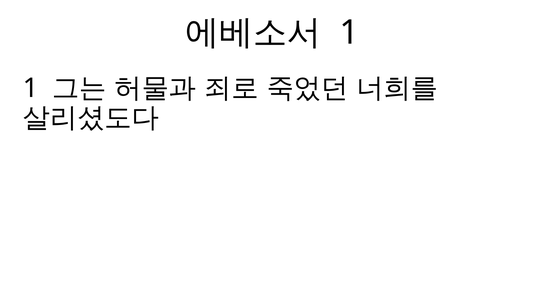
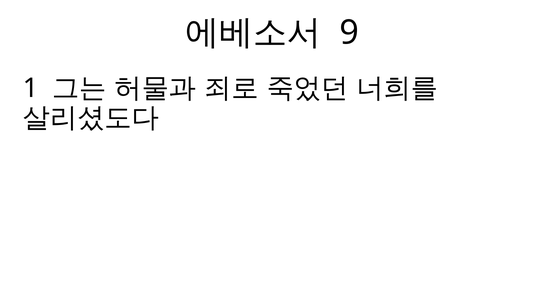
1: 1 -> 9 (349, 33)
